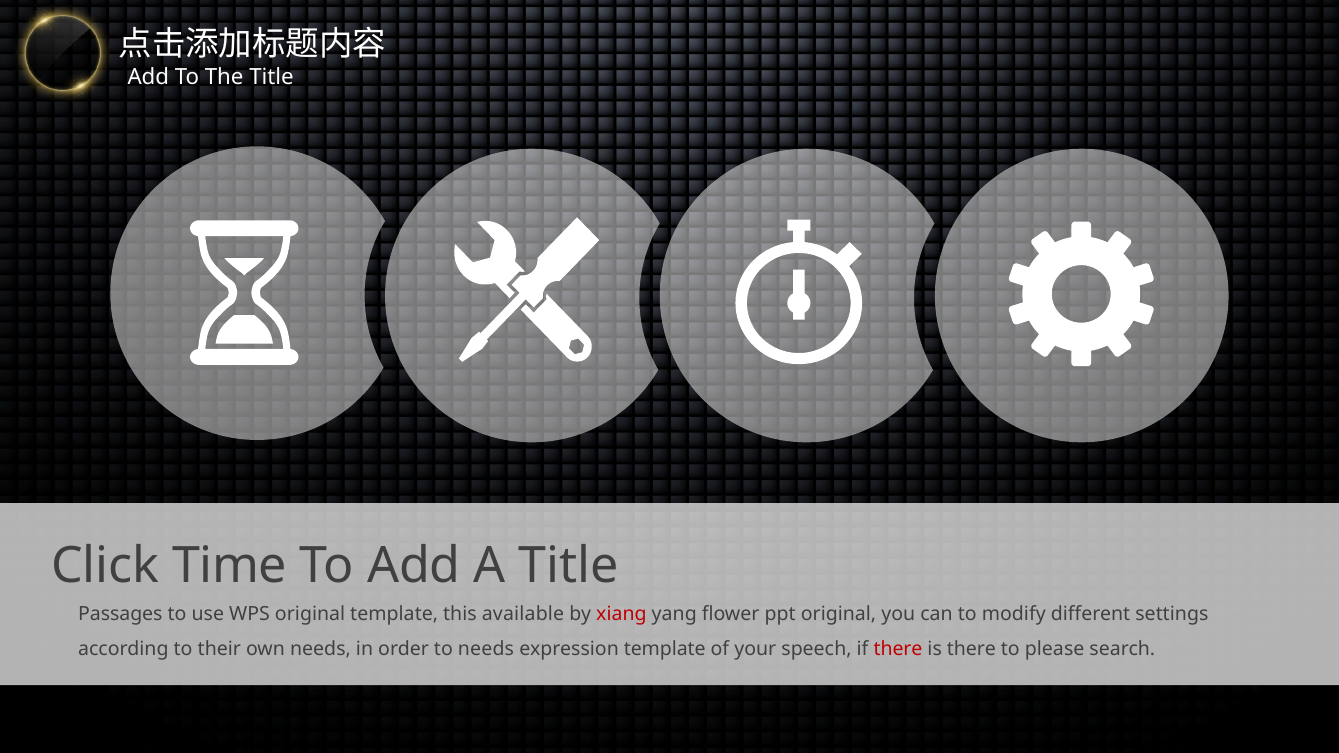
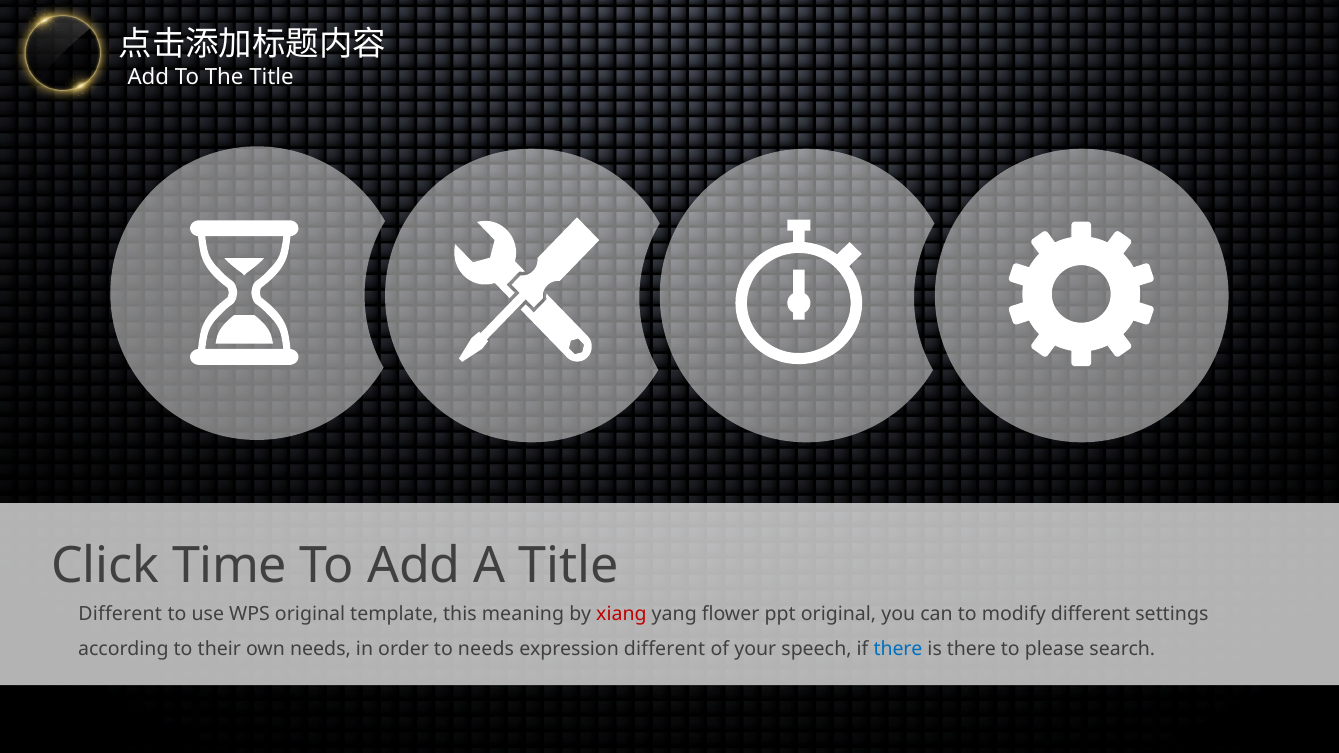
Passages: Passages -> Different (120, 614)
available: available -> meaning (523, 614)
expression template: template -> different (665, 649)
there colour: red -> blue (898, 649)
